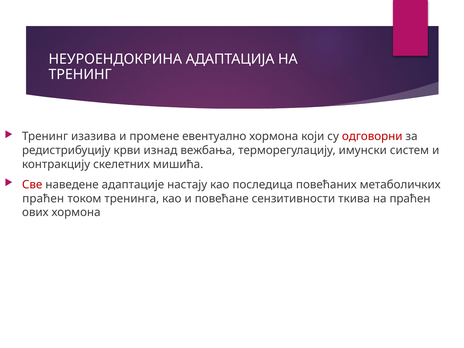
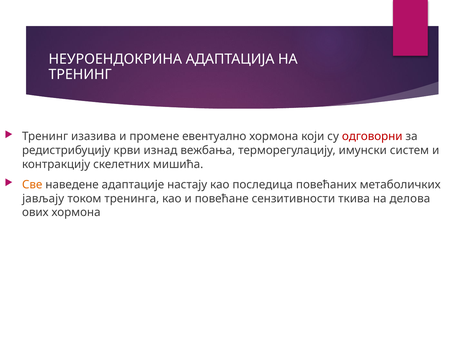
Све colour: red -> orange (32, 185)
праћен: праћен -> јављају (43, 199)
на праћен: праћен -> делова (410, 199)
